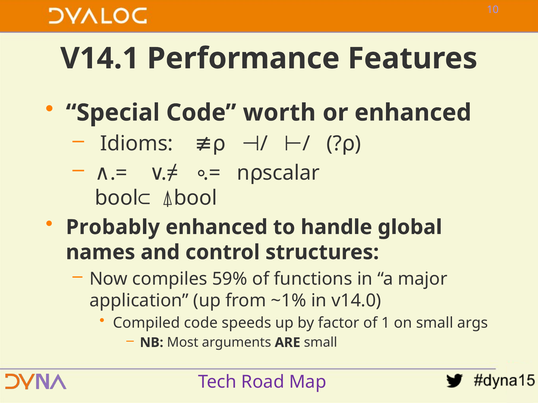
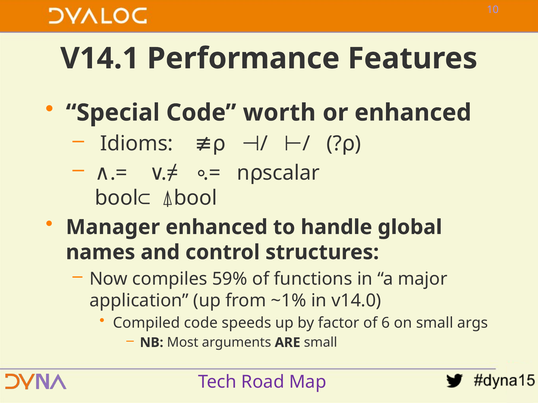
Probably: Probably -> Manager (113, 227)
1: 1 -> 6 (386, 323)
